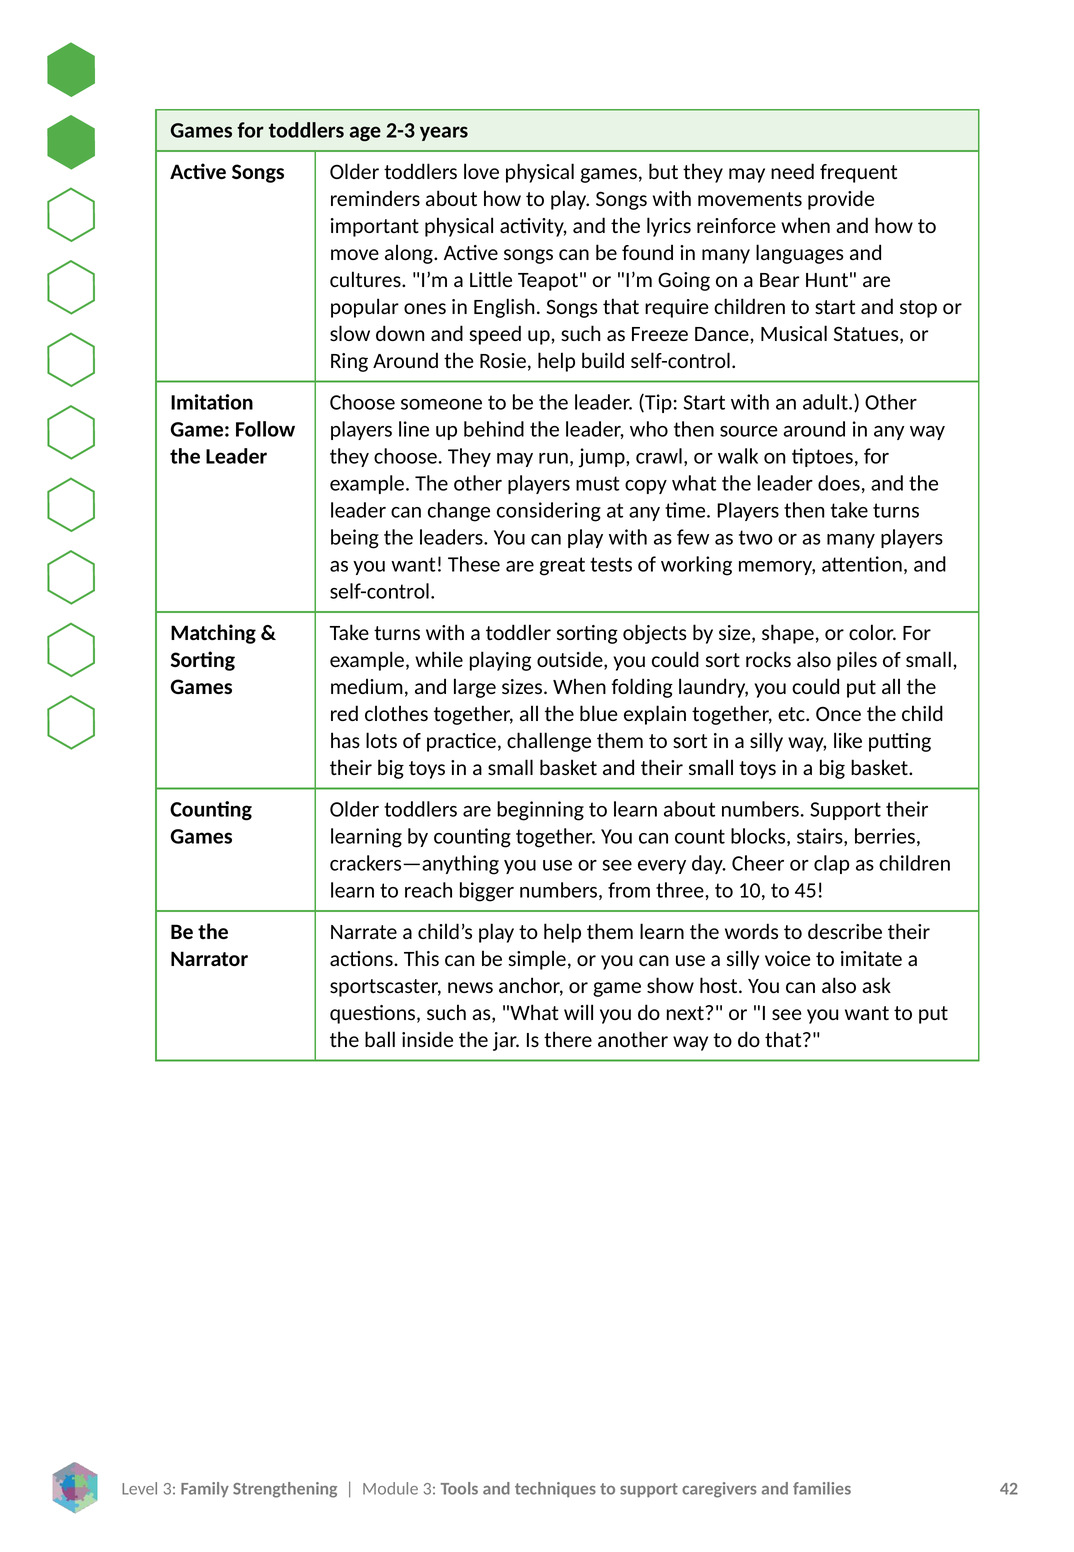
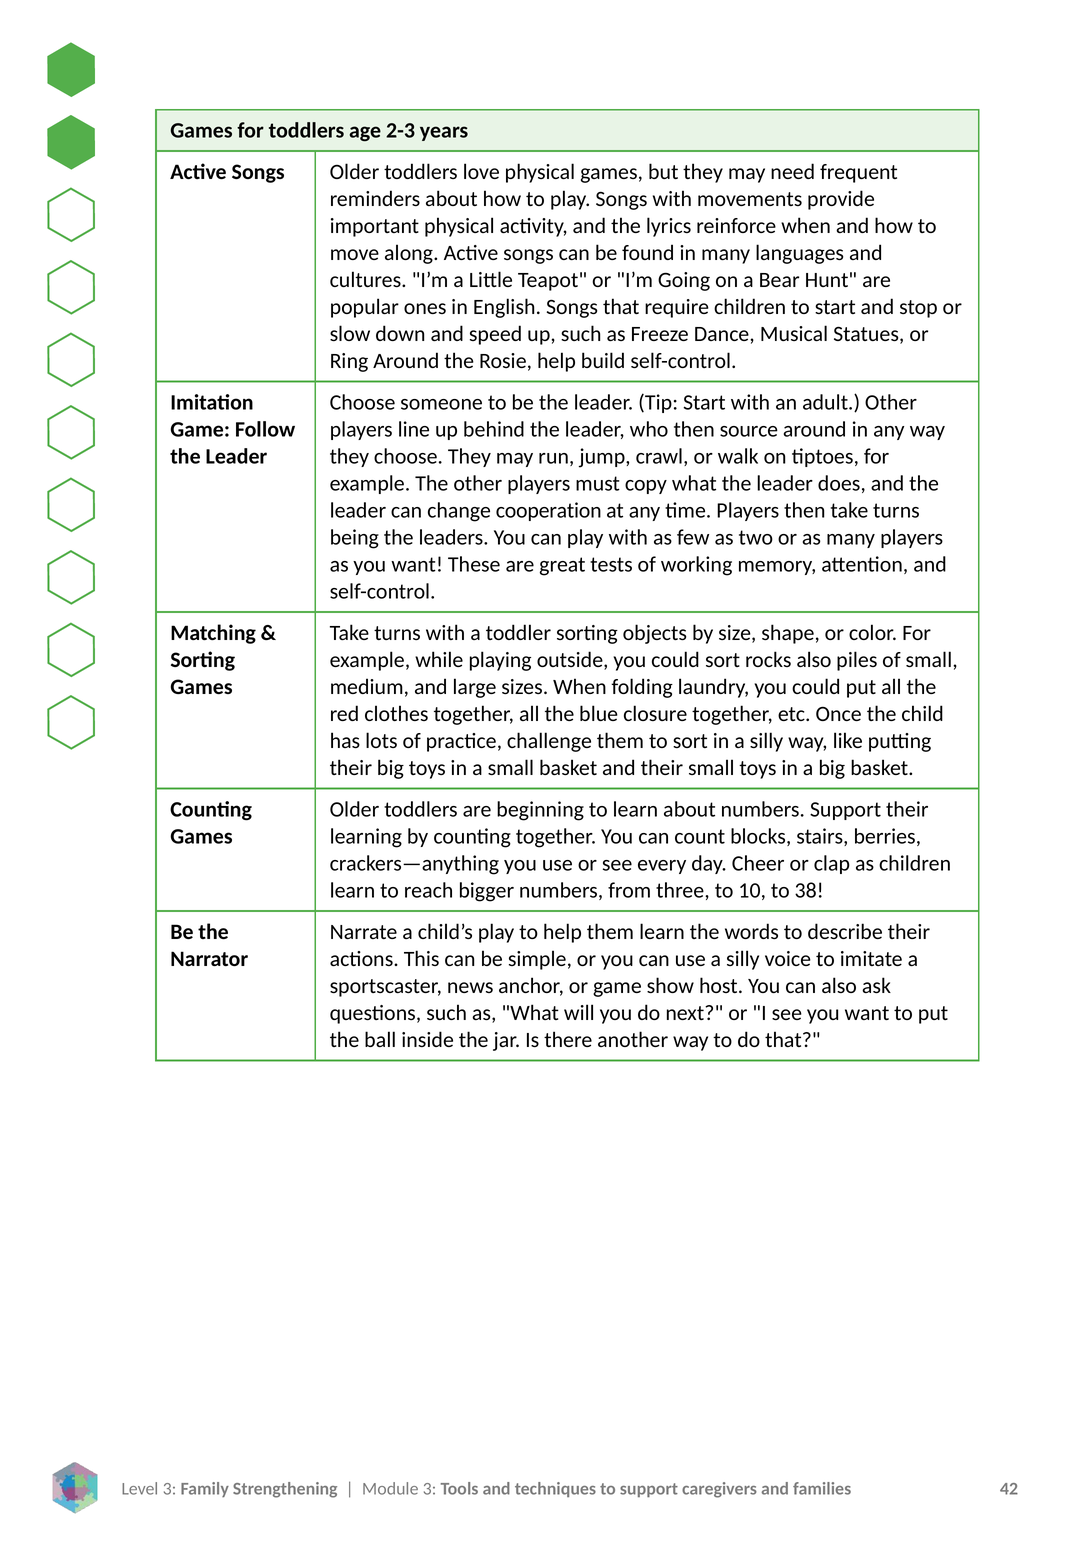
considering: considering -> cooperation (549, 510)
explain: explain -> closure (655, 714)
45: 45 -> 38 (809, 890)
